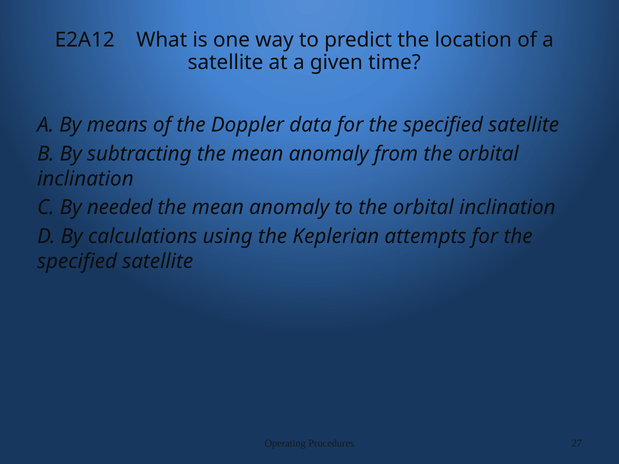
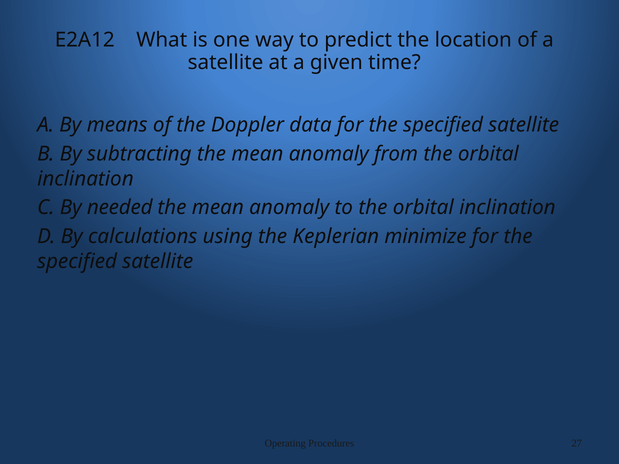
attempts: attempts -> minimize (426, 237)
